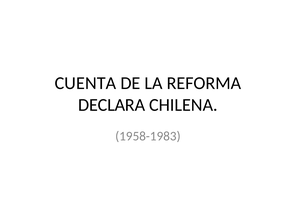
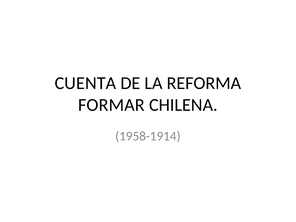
DECLARA: DECLARA -> FORMAR (111, 105)
1958-1983: 1958-1983 -> 1958-1914 (148, 136)
